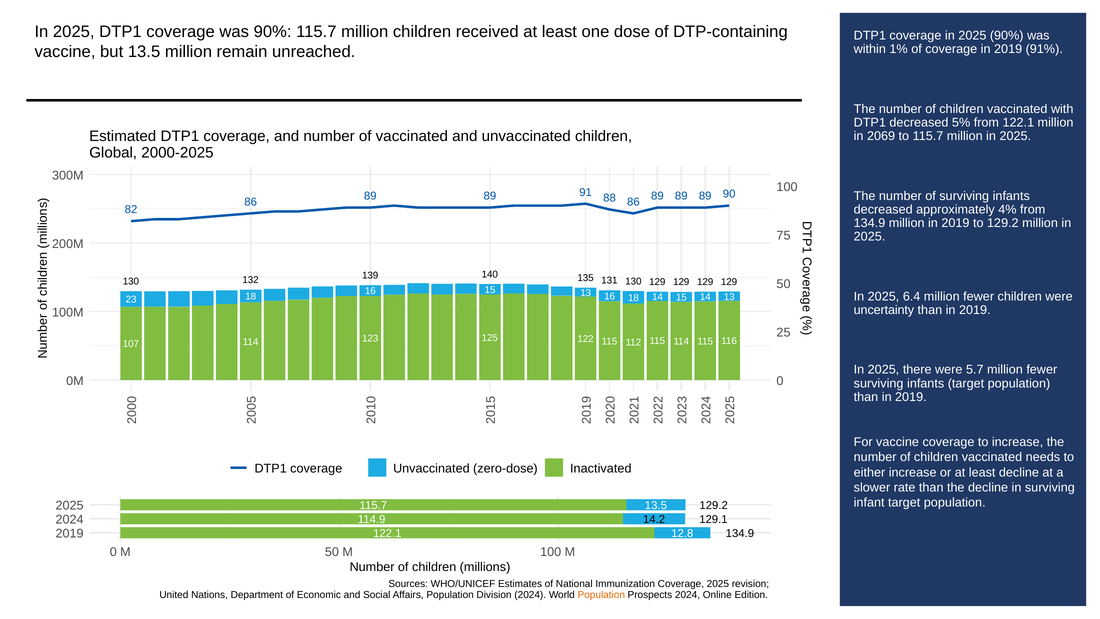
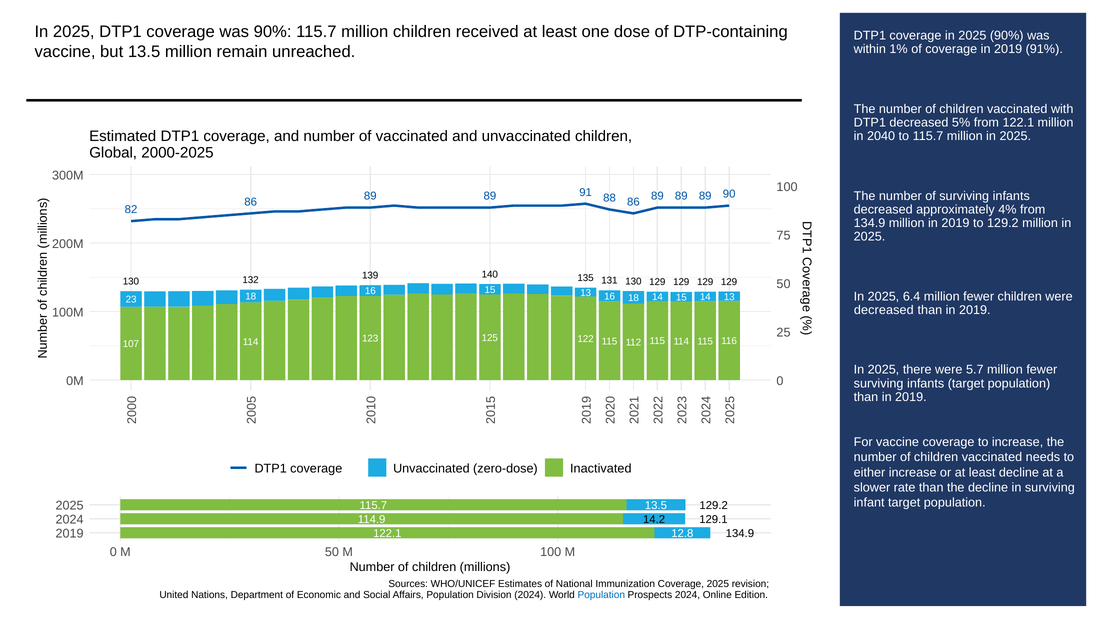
2069: 2069 -> 2040 (881, 136)
uncertainty: uncertainty -> decreased (884, 310)
Population colour: orange -> blue (601, 595)
